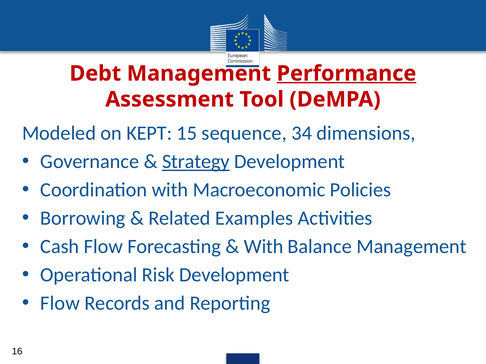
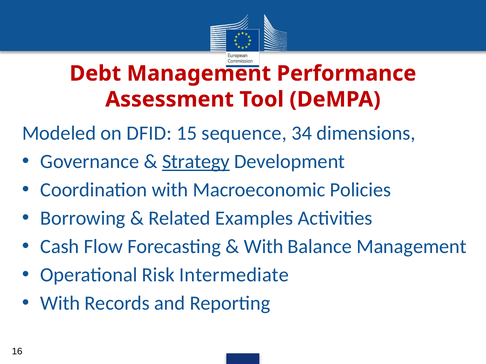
Performance underline: present -> none (346, 74)
KEPT: KEPT -> DFID (149, 133)
Risk Development: Development -> Intermediate (234, 275)
Flow: Flow -> With (60, 304)
